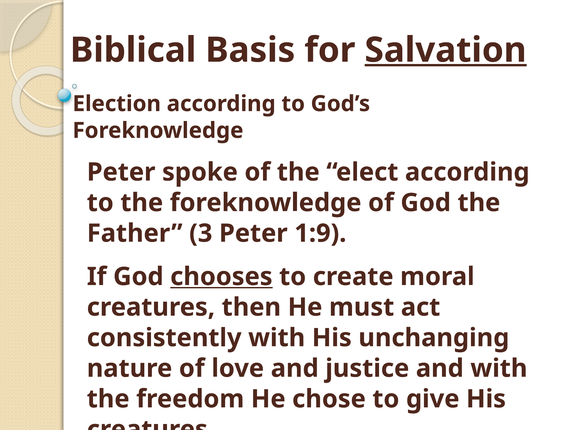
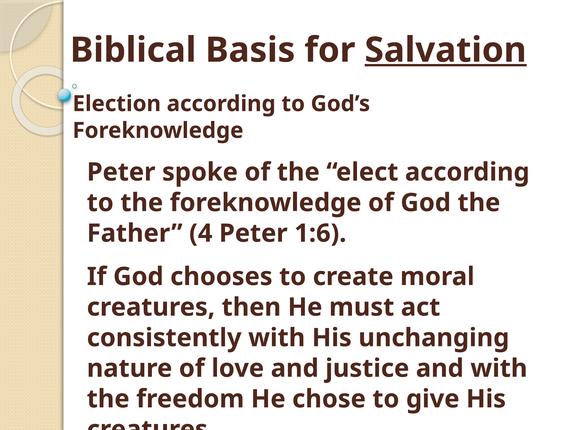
3: 3 -> 4 (201, 233)
1:9: 1:9 -> 1:6 (320, 233)
chooses underline: present -> none (221, 276)
